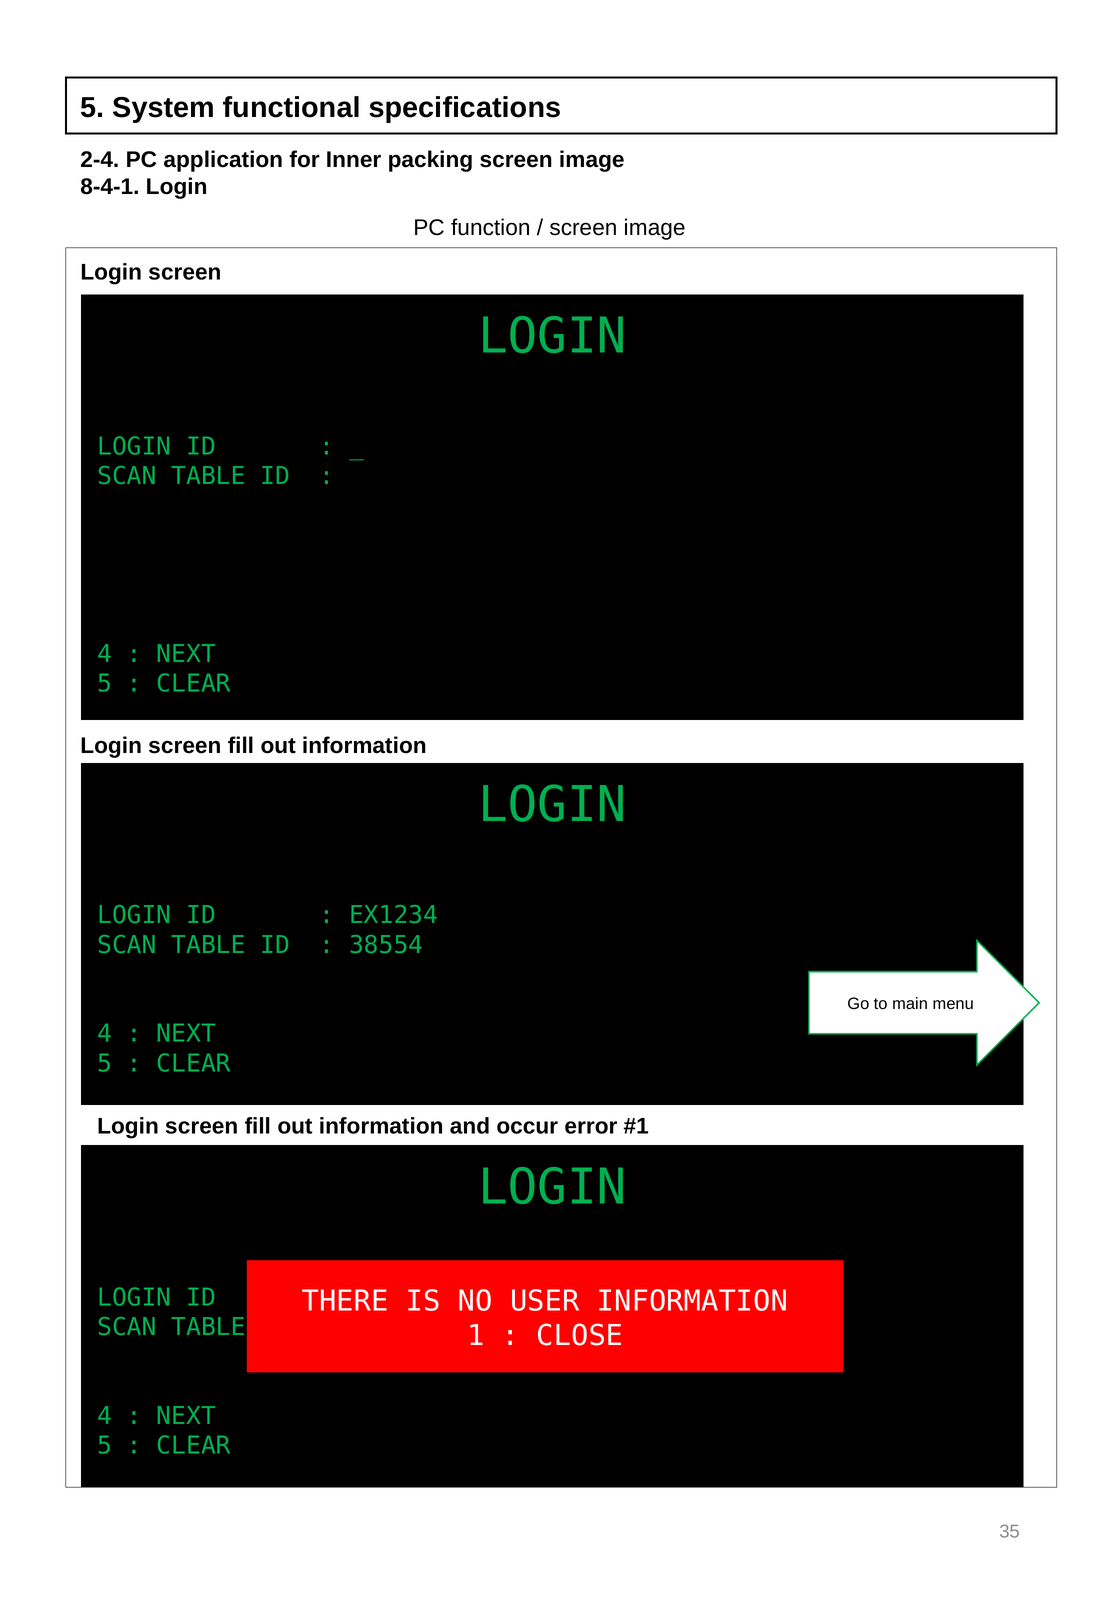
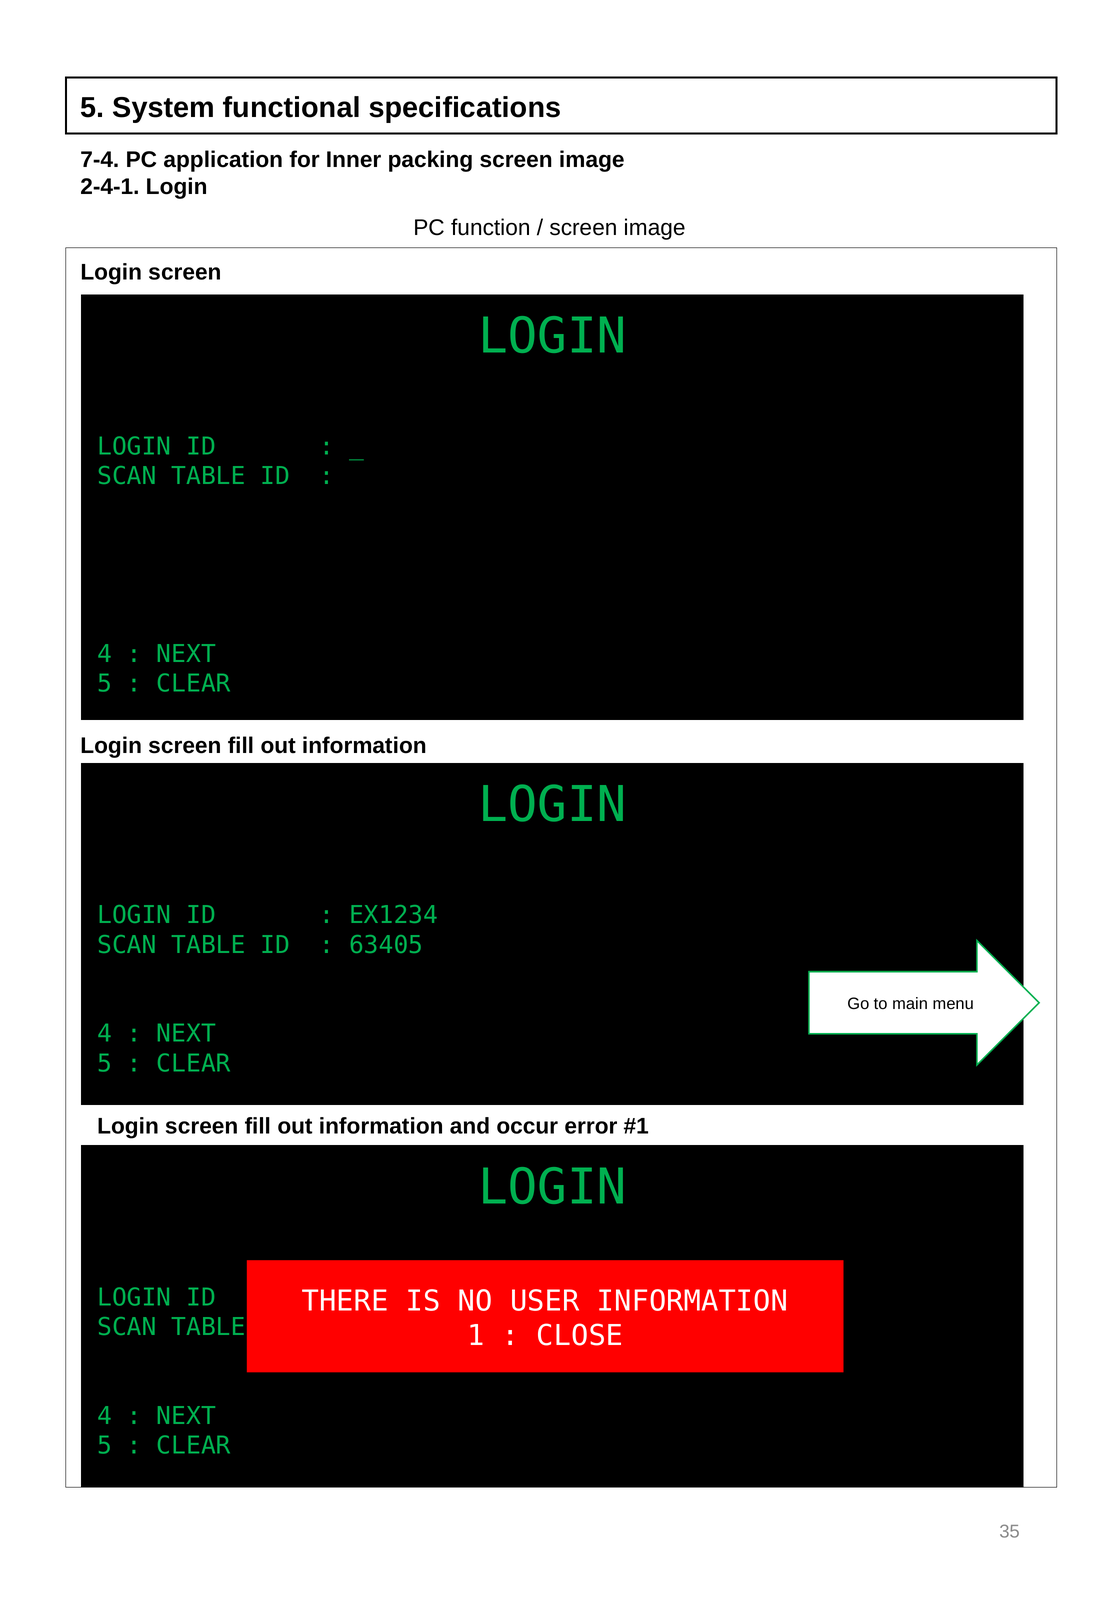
2-4: 2-4 -> 7-4 (100, 160)
8-4-1: 8-4-1 -> 2-4-1 (110, 187)
38554: 38554 -> 63405 (386, 945)
